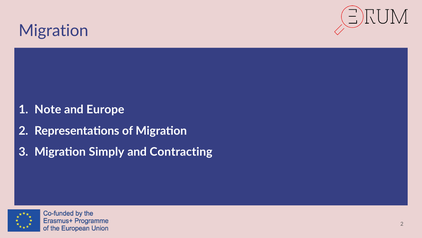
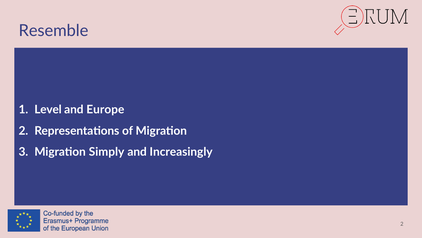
Migration: Migration -> Resemble (53, 31)
Note: Note -> Level (48, 109)
Contracting: Contracting -> Increasingly (181, 152)
